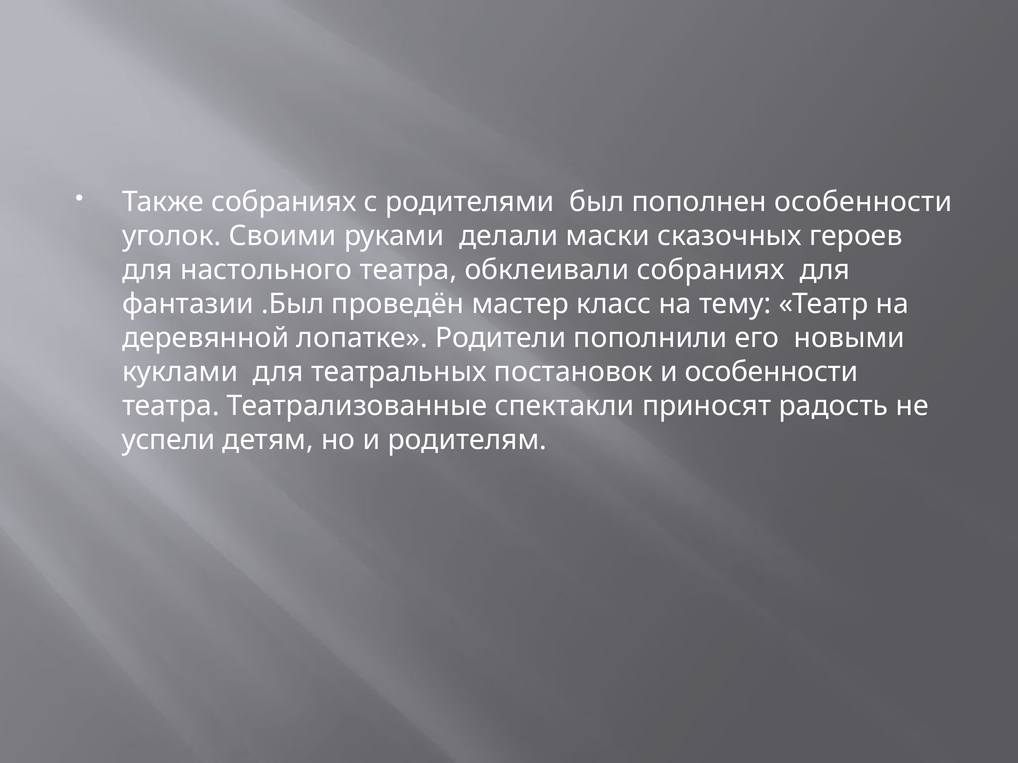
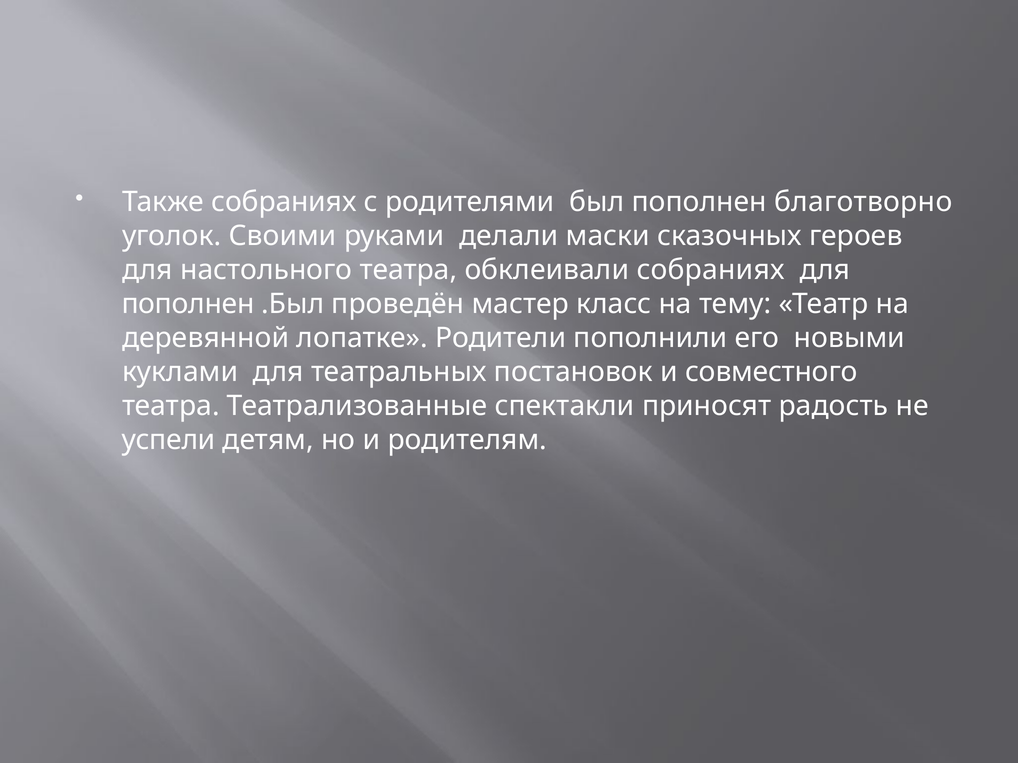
пополнен особенности: особенности -> благотворно (863, 202)
фантазии: фантазии -> пополнен (188, 304)
и особенности: особенности -> совместного (771, 372)
